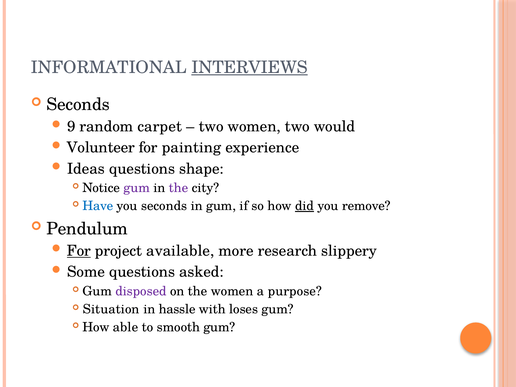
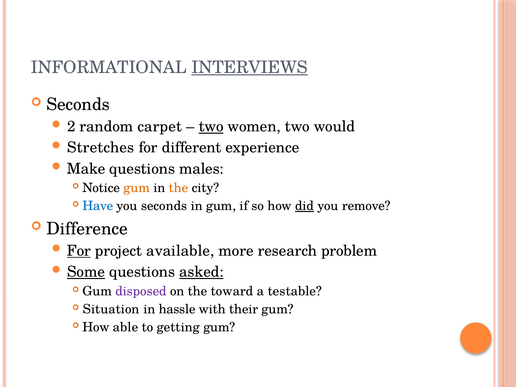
9: 9 -> 2 (71, 127)
two underline: none -> present (211, 127)
Volunteer: Volunteer -> Stretches (101, 148)
painting: painting -> different (192, 148)
Ideas: Ideas -> Make (86, 169)
shape: shape -> males (201, 169)
gum colour: purple -> orange (137, 188)
the colour: purple -> orange (179, 188)
Pendulum: Pendulum -> Difference (87, 229)
slippery: slippery -> problem (349, 251)
Some underline: none -> present (86, 272)
asked underline: none -> present (201, 272)
the women: women -> toward (232, 291)
purpose: purpose -> testable (295, 291)
loses: loses -> their (244, 309)
smooth: smooth -> getting (178, 327)
